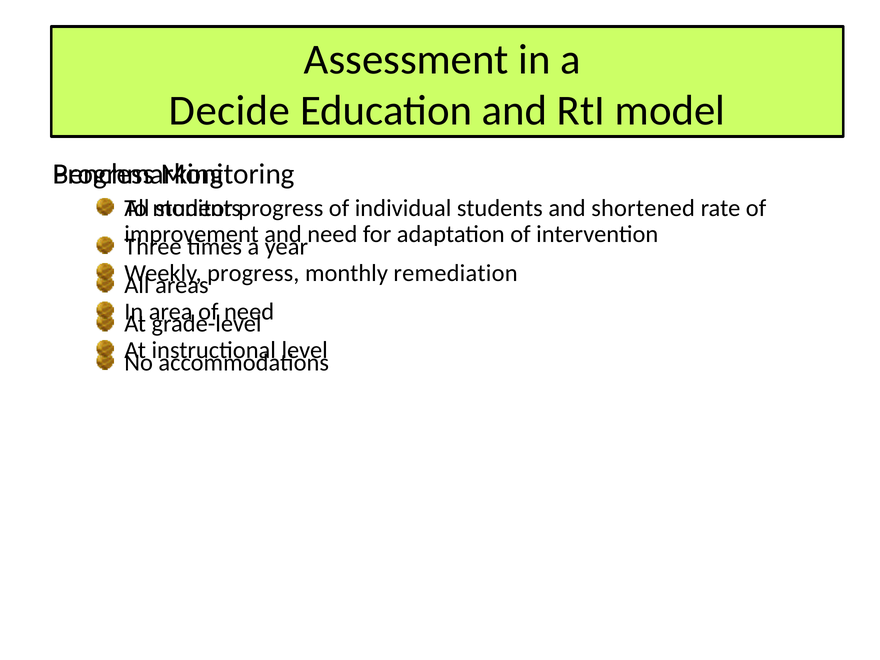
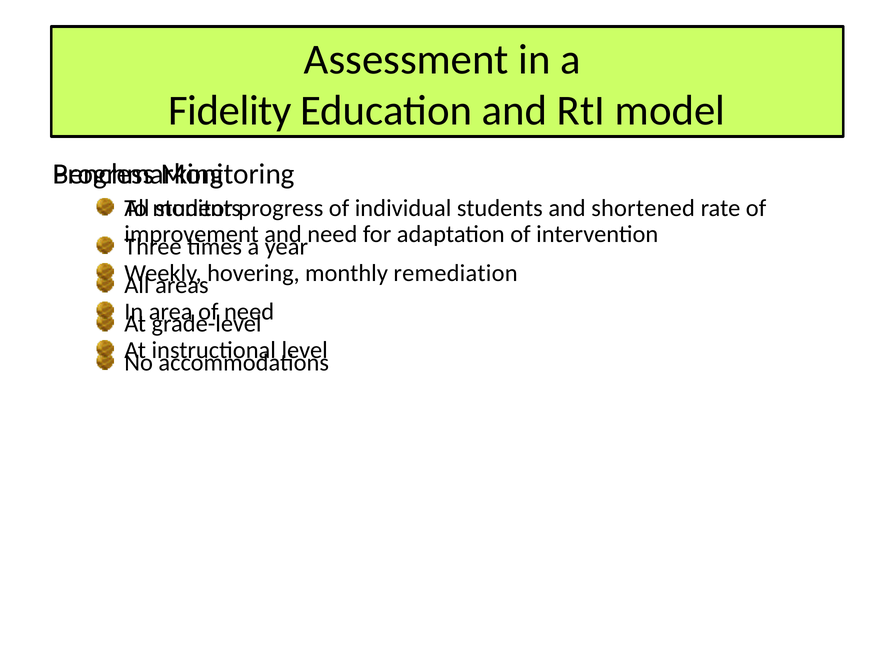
Decide: Decide -> Fidelity (230, 111)
progress: progress -> hovering (253, 273)
